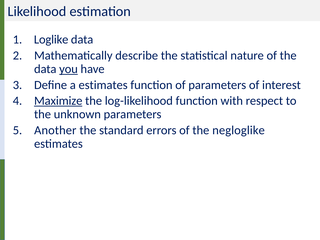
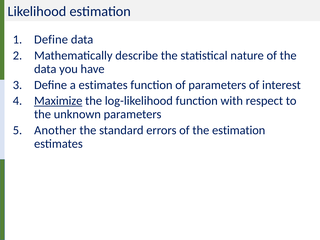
Loglike: Loglike -> Define (51, 40)
you underline: present -> none (69, 69)
the negloglike: negloglike -> estimation (239, 130)
